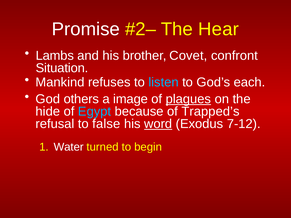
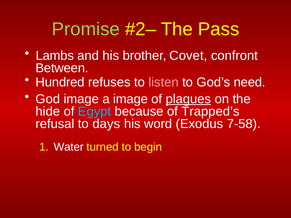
Promise colour: white -> light green (86, 29)
Hear: Hear -> Pass (219, 29)
Situation: Situation -> Between (62, 68)
Mankind: Mankind -> Hundred (60, 82)
listen colour: light blue -> pink (164, 82)
each: each -> need (250, 82)
God others: others -> image (81, 99)
false: false -> days (106, 124)
word underline: present -> none (158, 124)
7-12: 7-12 -> 7-58 (244, 124)
